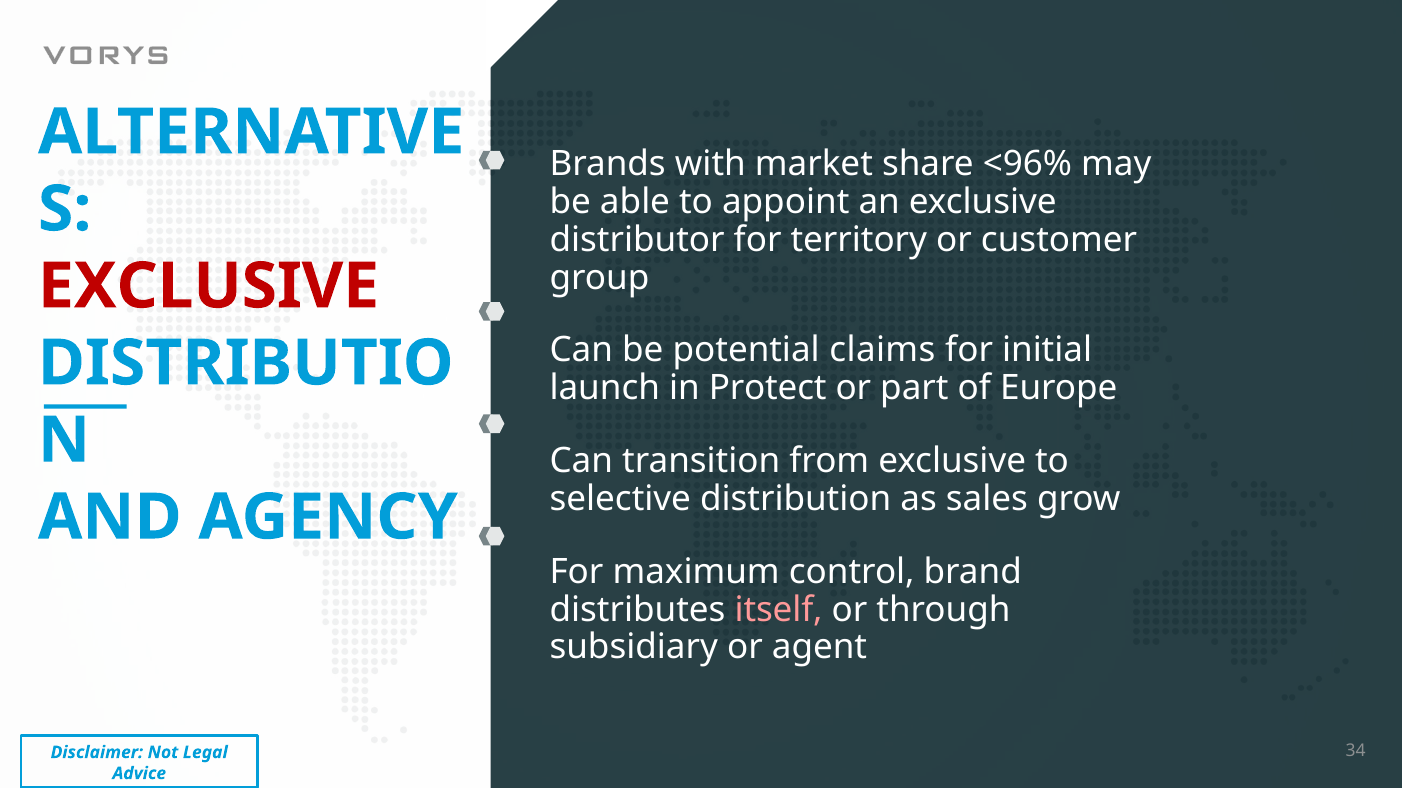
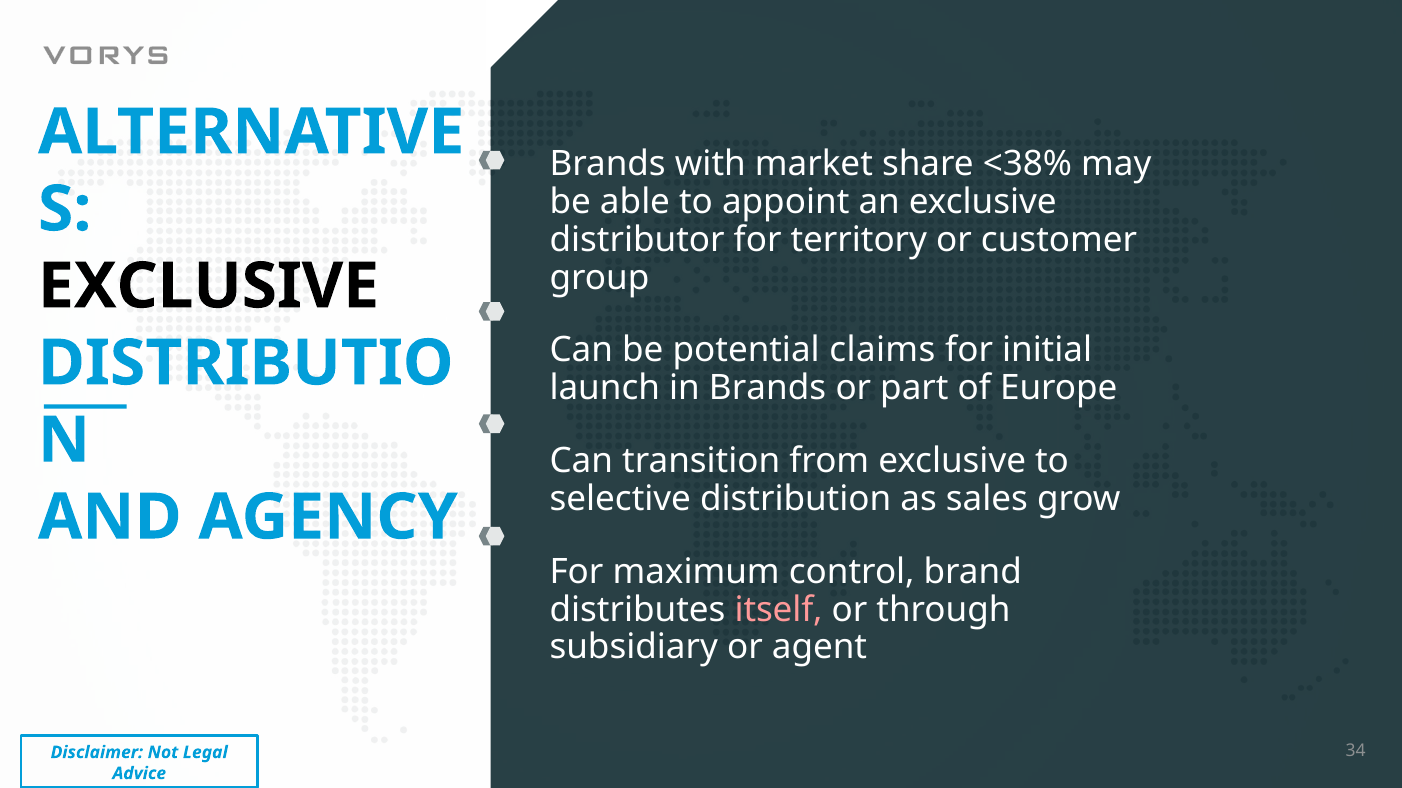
<96%: <96% -> <38% (1027, 164)
EXCLUSIVE colour: red -> black (209, 287)
in Protect: Protect -> Brands (768, 388)
